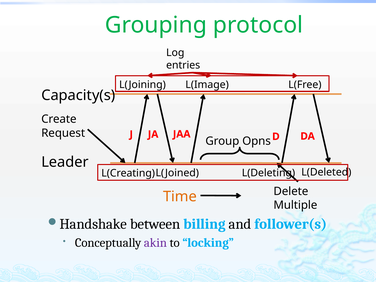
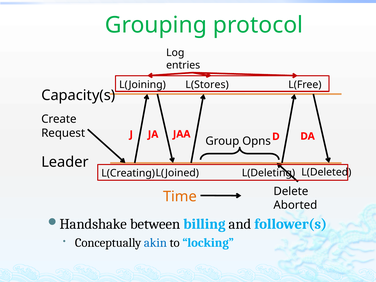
L(Image: L(Image -> L(Stores (207, 85)
Multiple: Multiple -> Aborted (295, 205)
akin colour: purple -> blue (155, 243)
